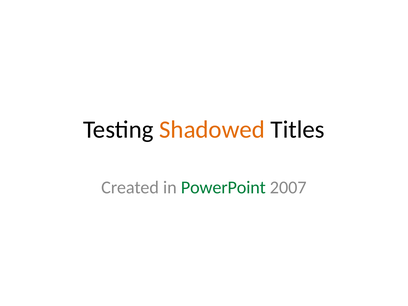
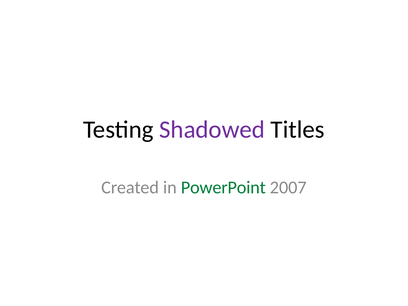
Shadowed colour: orange -> purple (212, 130)
